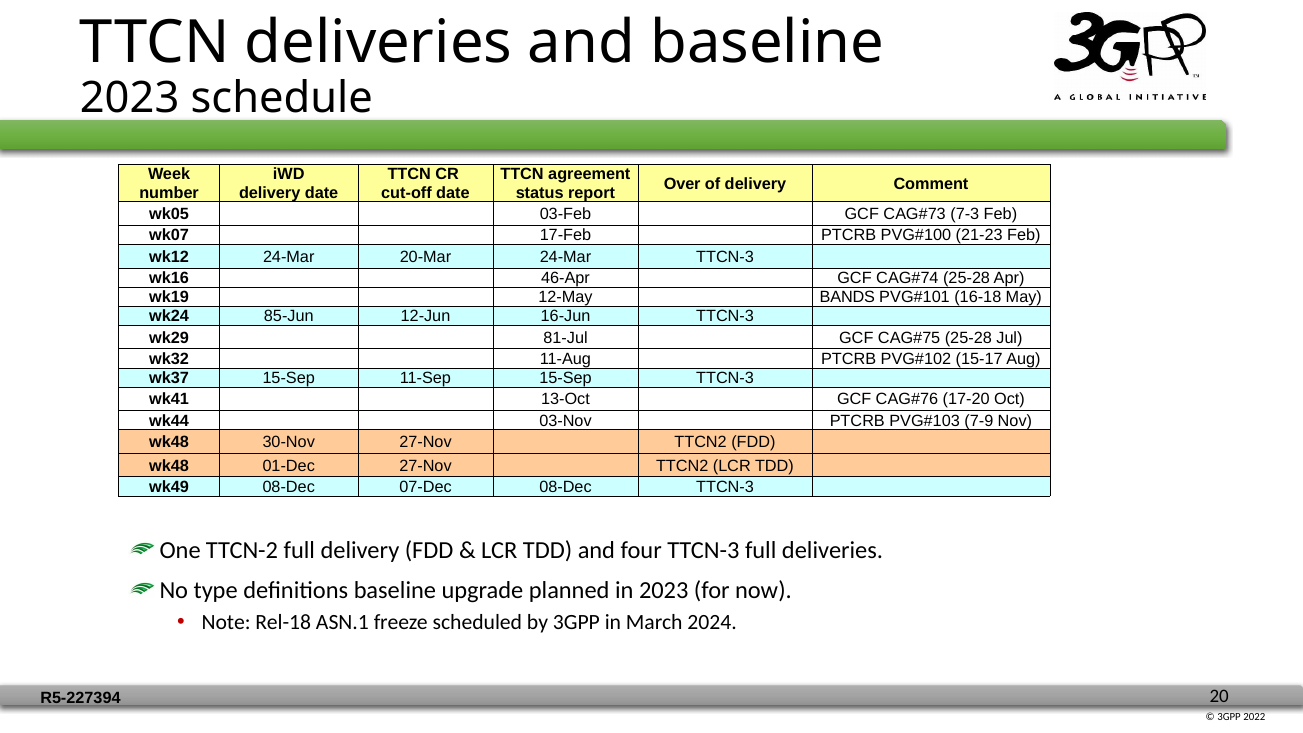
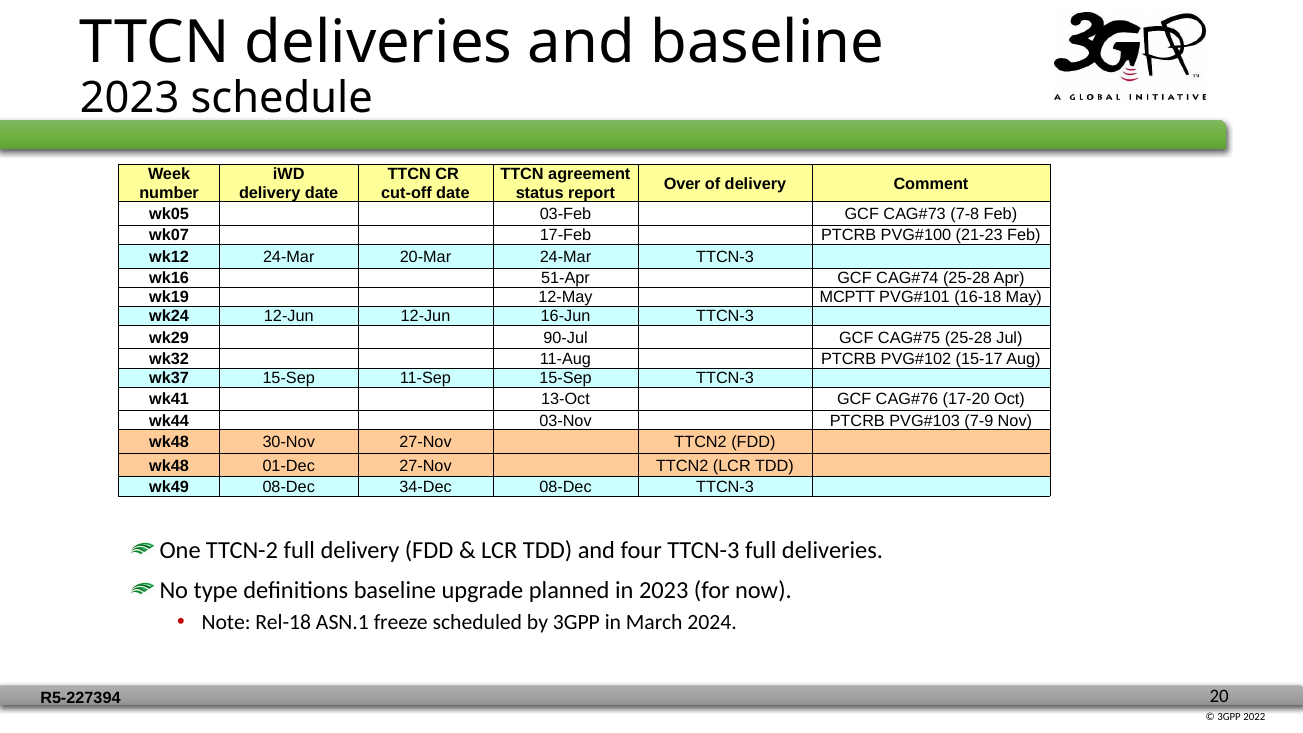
7-3: 7-3 -> 7-8 (965, 214)
46-Apr: 46-Apr -> 51-Apr (565, 278)
BANDS: BANDS -> MCPTT (847, 297)
wk24 85-Jun: 85-Jun -> 12-Jun (289, 316)
81-Jul: 81-Jul -> 90-Jul (566, 338)
07-Dec: 07-Dec -> 34-Dec (426, 487)
